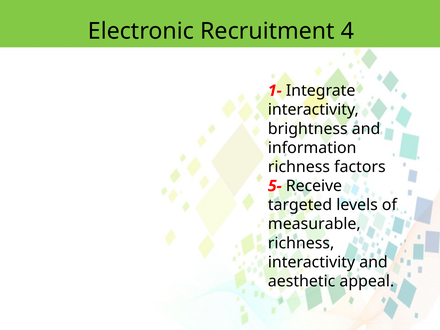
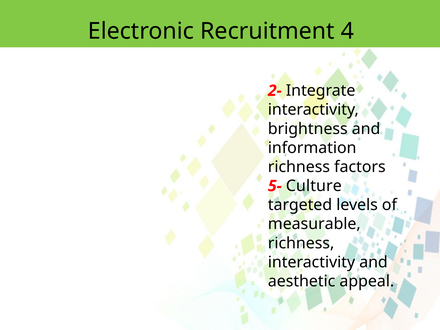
1-: 1- -> 2- (275, 91)
Receive: Receive -> Culture (314, 186)
